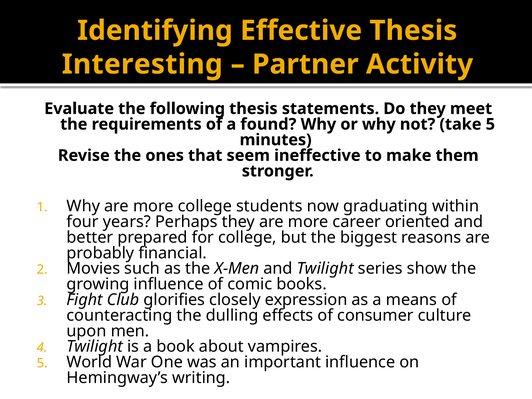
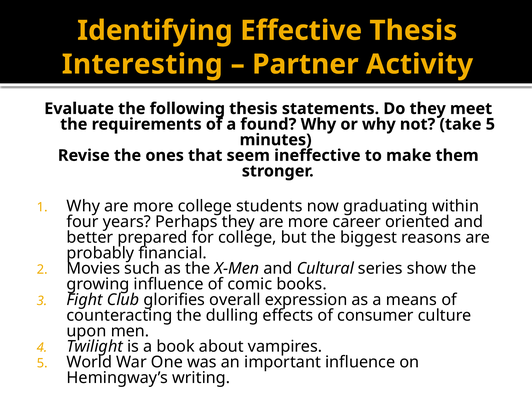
and Twilight: Twilight -> Cultural (325, 269)
closely: closely -> overall (235, 300)
